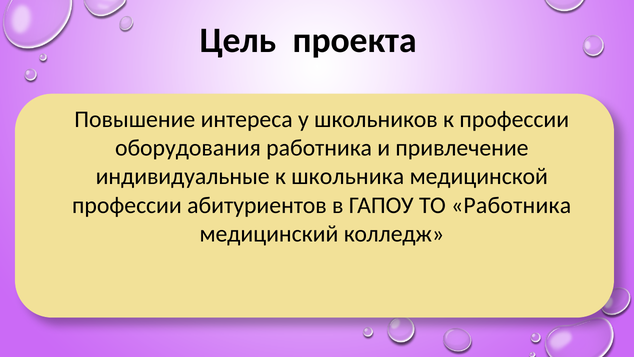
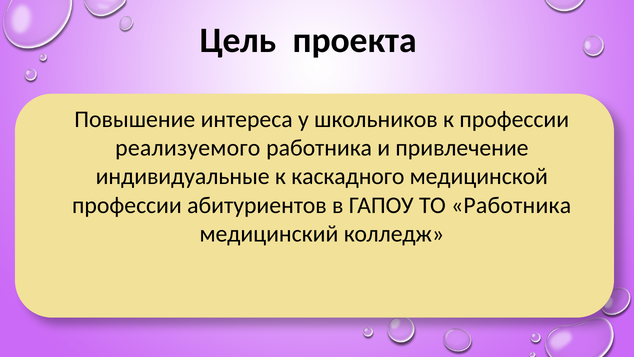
оборудования: оборудования -> реализуемого (188, 148)
школьника: школьника -> каскадного (348, 176)
